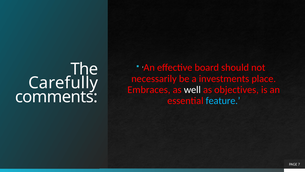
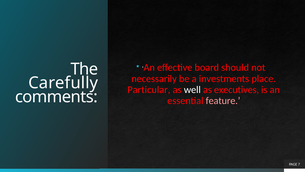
Embraces: Embraces -> Particular (149, 89)
objectives: objectives -> executives (237, 89)
feature colour: light blue -> pink (223, 100)
